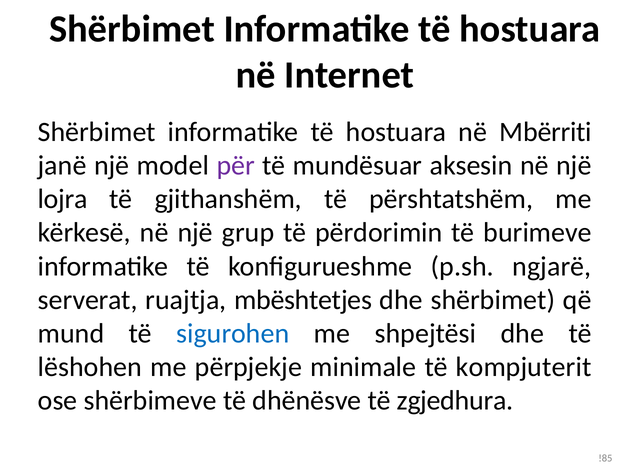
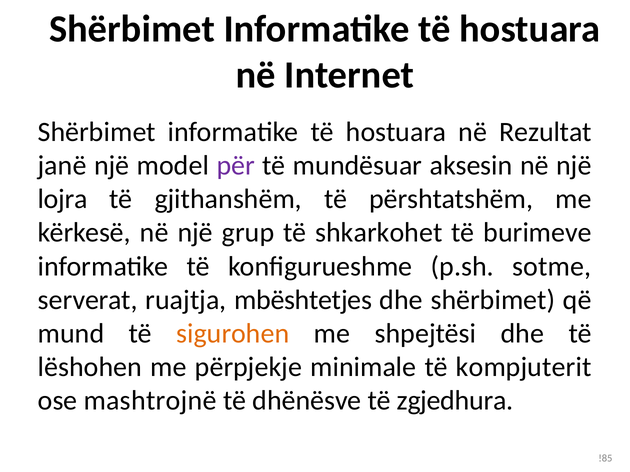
Mbërriti: Mbërriti -> Rezultat (546, 132)
përdorimin: përdorimin -> shkarkohet (379, 233)
ngjarë: ngjarë -> sotme (552, 267)
sigurohen colour: blue -> orange (233, 334)
shërbimeve: shërbimeve -> mashtrojnë (150, 401)
